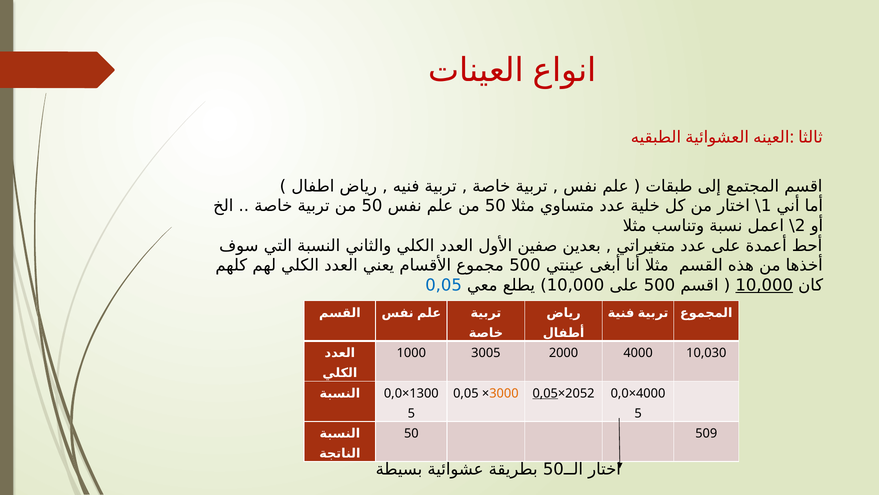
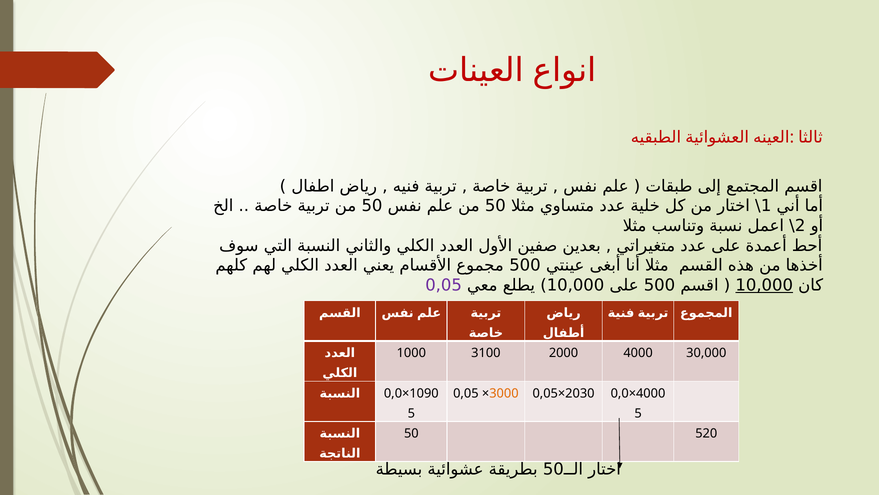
0,05 colour: blue -> purple (444, 285)
3005: 3005 -> 3100 (486, 353)
10,030: 10,030 -> 30,000 (706, 353)
1300: 1300 -> 1090 (424, 393)
0,05 underline: present -> none (545, 393)
2052: 2052 -> 2030 (580, 393)
509: 509 -> 520 (706, 433)
